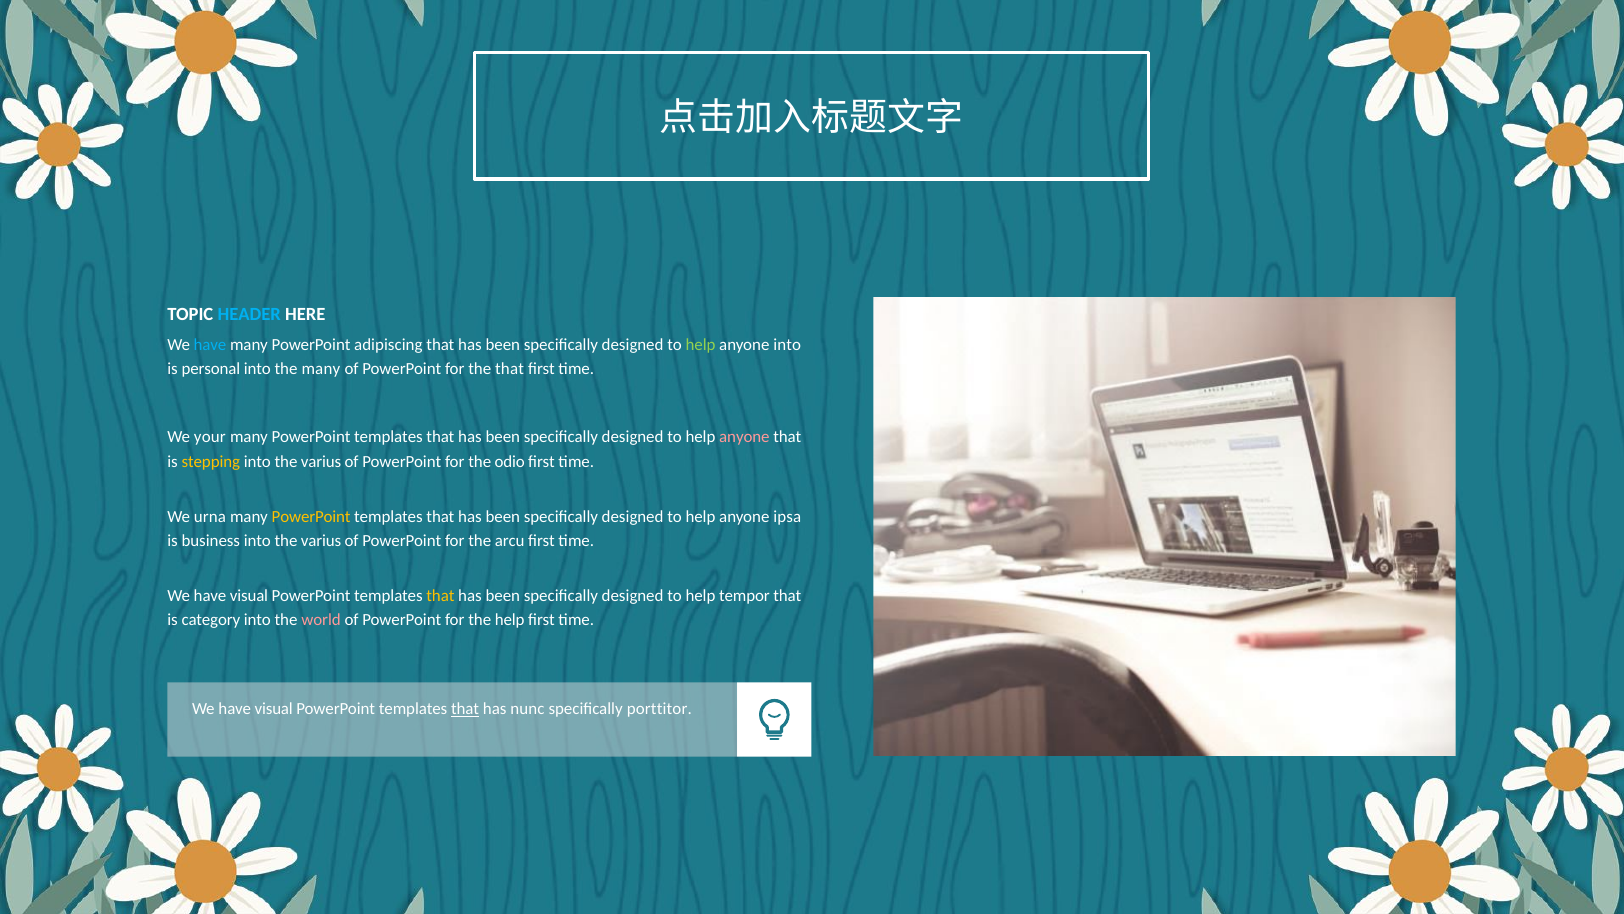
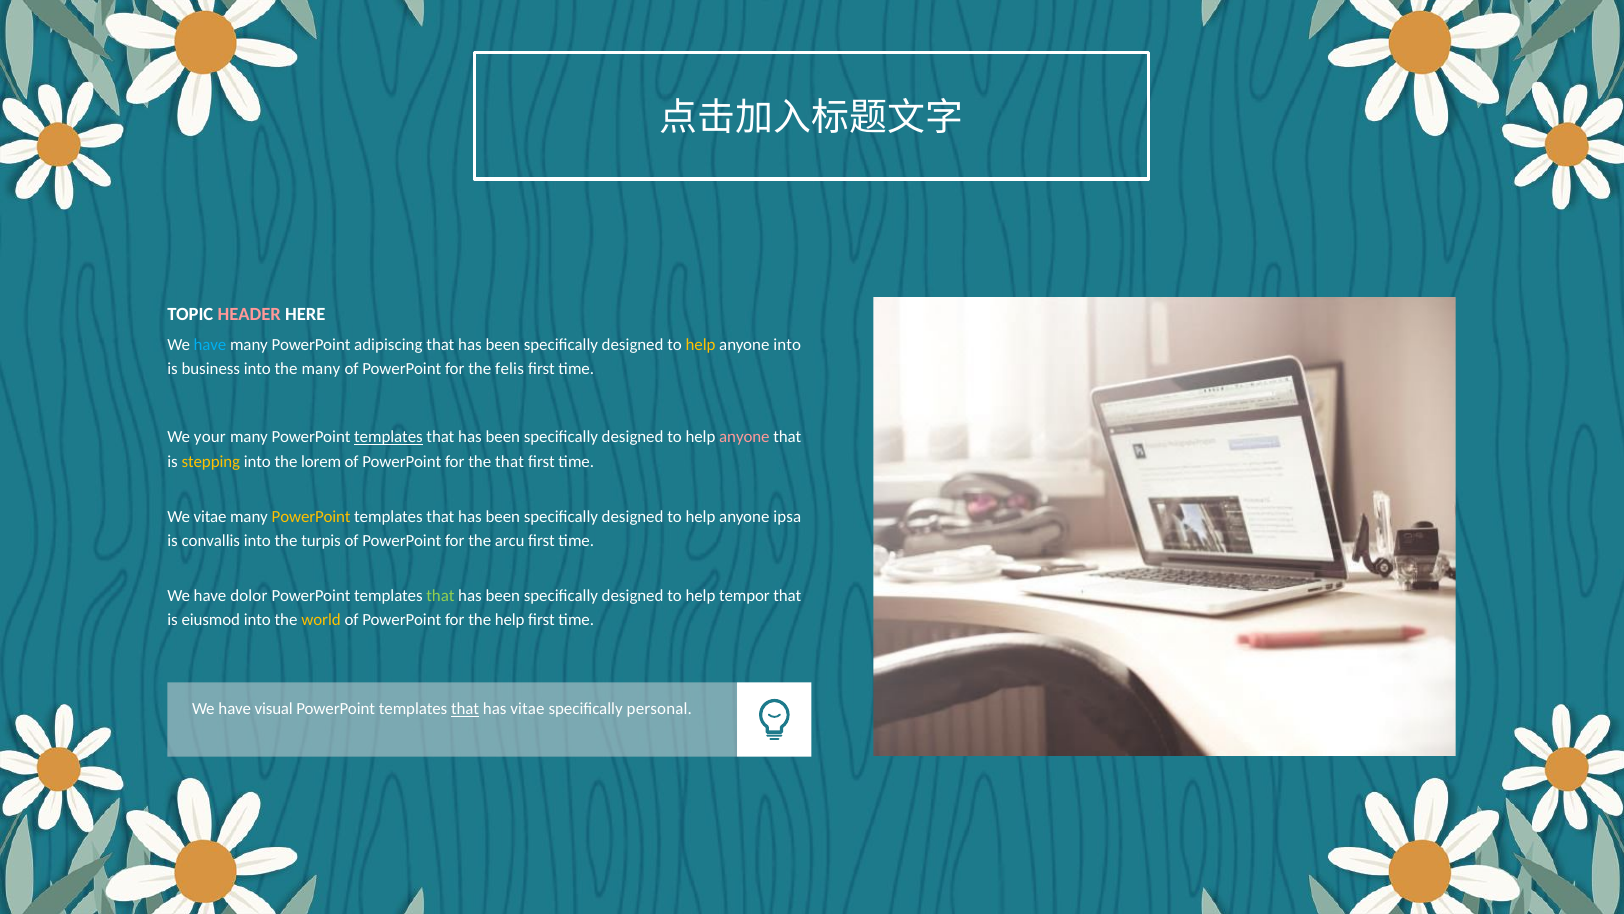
HEADER colour: light blue -> pink (249, 314)
help colour: light green -> yellow (701, 345)
personal: personal -> business (211, 369)
the that: that -> felis (510, 369)
templates underline: none -> present (388, 437)
varius: varius -> lorem (321, 462)
the odio: odio -> that (510, 462)
We urna: urna -> vitae (210, 516)
business: business -> convallis (211, 541)
varius: varius -> turpis (321, 541)
visual: visual -> dolor (249, 596)
that colour: yellow -> light green (440, 596)
category: category -> eiusmod (211, 620)
world colour: pink -> yellow (321, 620)
has nunc: nunc -> vitae (527, 709)
porttitor: porttitor -> personal (659, 709)
